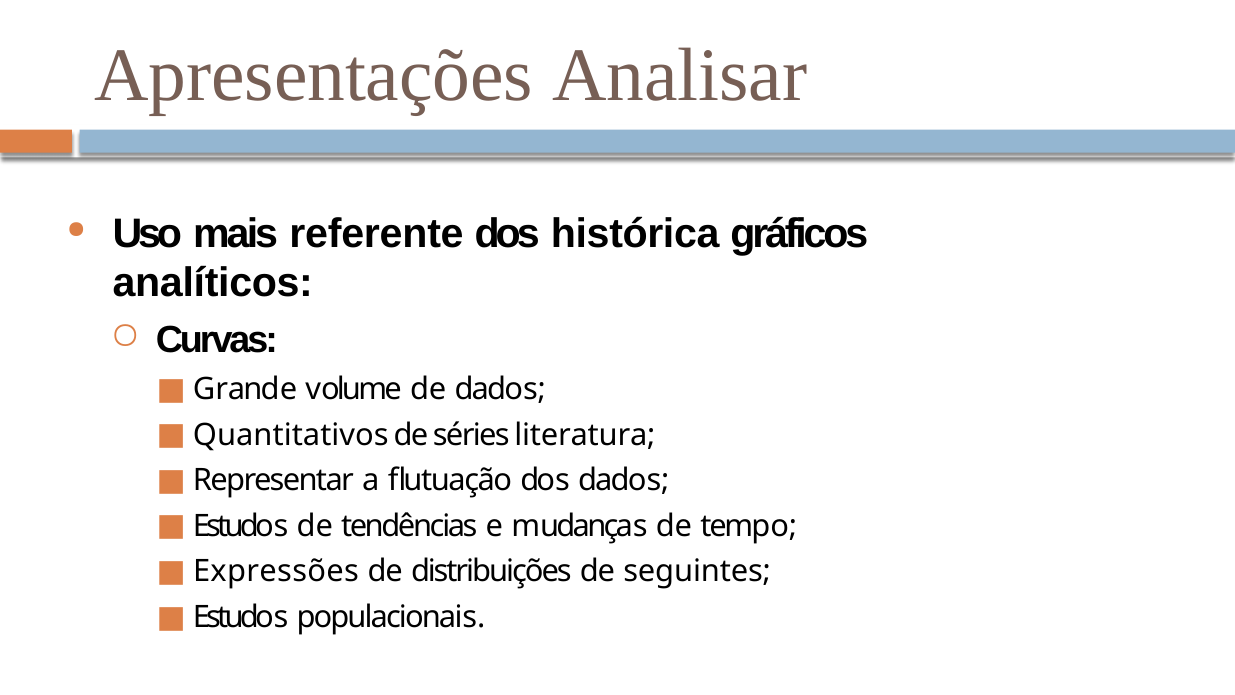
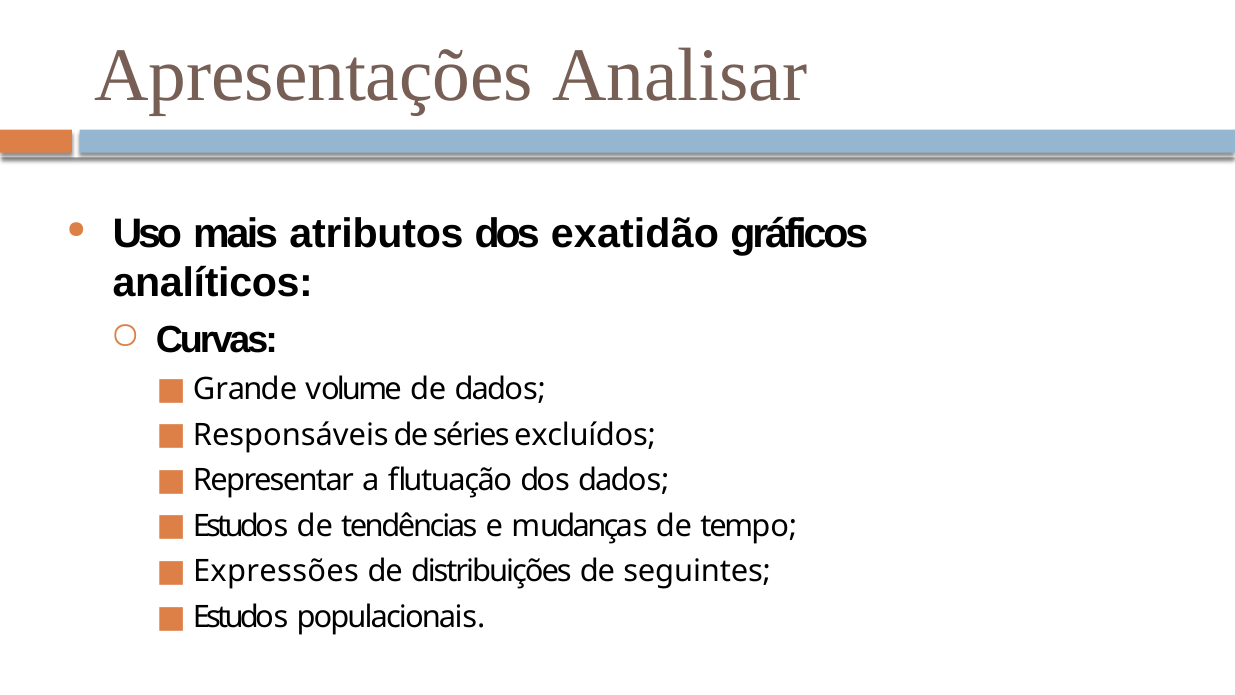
referente: referente -> atributos (377, 234)
histórica: histórica -> exatidão (635, 234)
Quantitativos: Quantitativos -> Responsáveis (291, 435)
literatura: literatura -> excluídos (585, 435)
